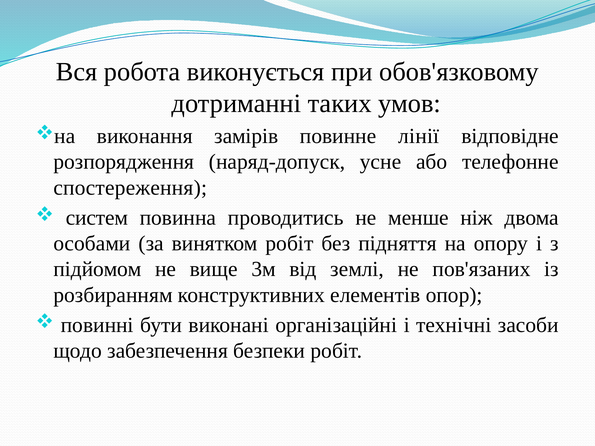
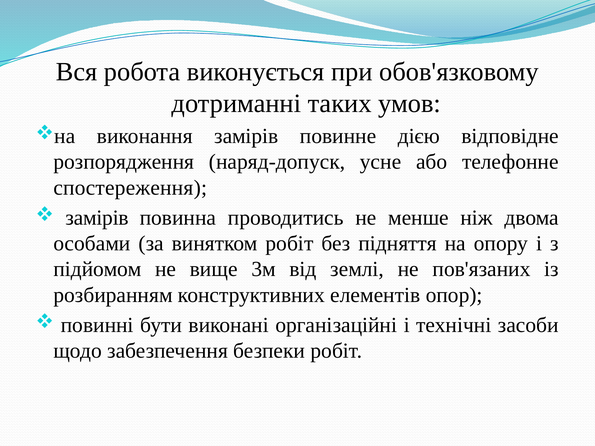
лінії: лінії -> дією (419, 136)
систем: систем -> замірів (97, 218)
